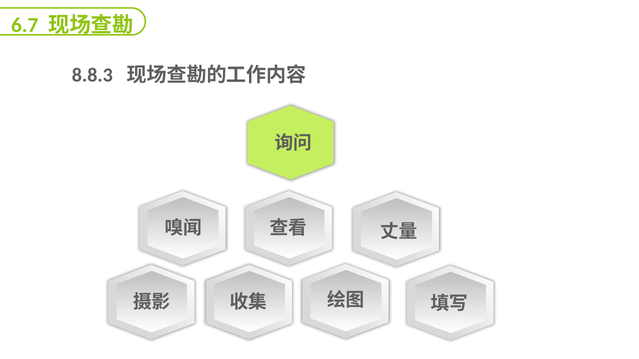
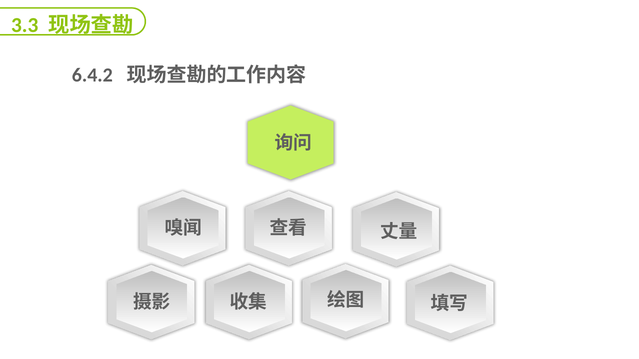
6.7: 6.7 -> 3.3 (25, 25)
8.8.3: 8.8.3 -> 6.4.2 (92, 75)
